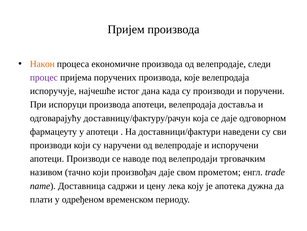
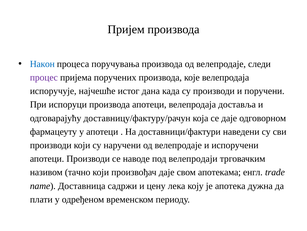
Након colour: orange -> blue (42, 64)
економичне: економичне -> поручувања (115, 64)
прометом: прометом -> апотекама (219, 172)
